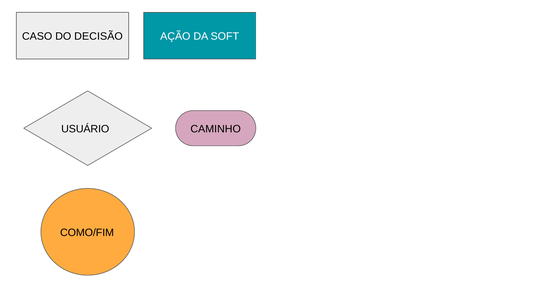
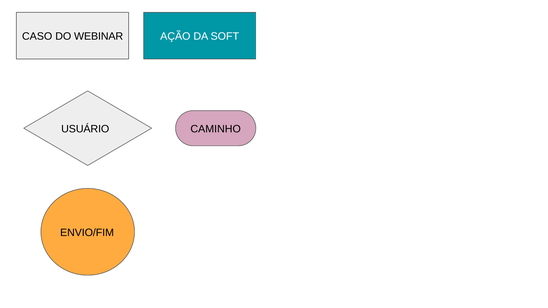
DECISÃO: DECISÃO -> WEBINAR (99, 36)
COMO/FIM: COMO/FIM -> ENVIO/FIM (87, 233)
